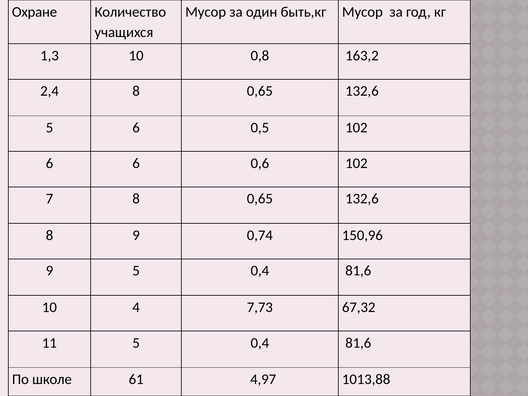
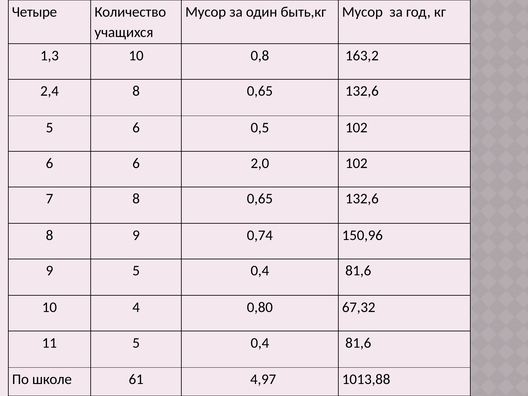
Охране: Охране -> Четыре (34, 12)
0,6: 0,6 -> 2,0 (260, 163)
7,73: 7,73 -> 0,80 (260, 307)
